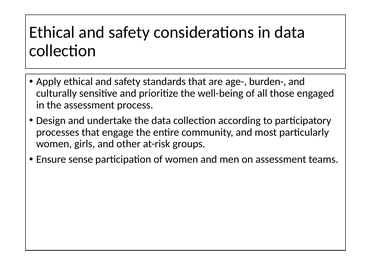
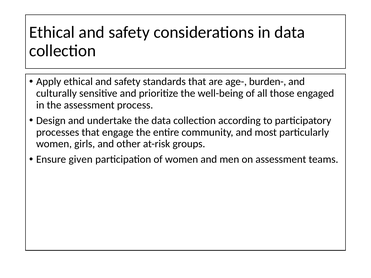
sense: sense -> given (81, 160)
